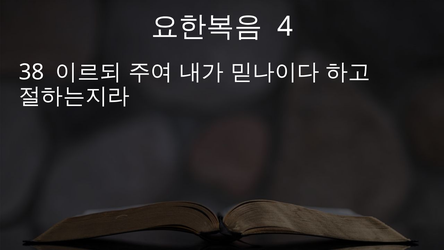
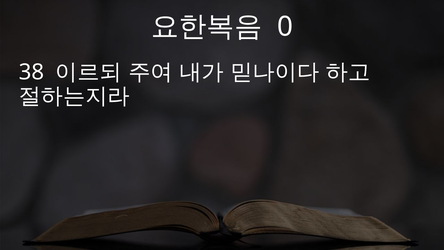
4: 4 -> 0 (285, 27)
